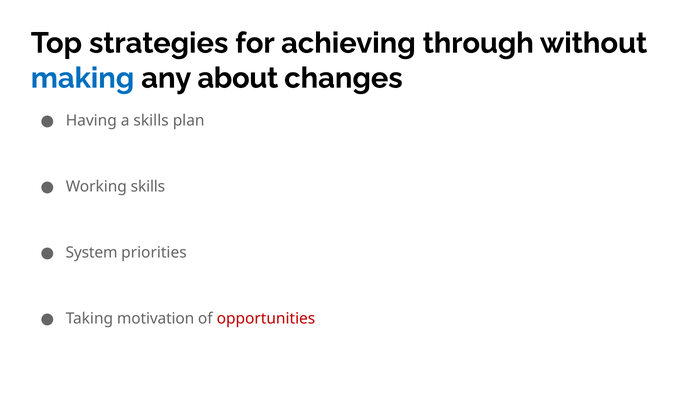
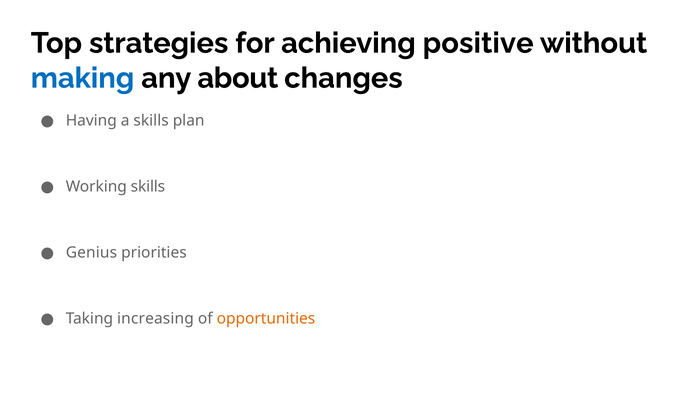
through: through -> positive (478, 43)
System: System -> Genius (91, 253)
motivation: motivation -> increasing (155, 319)
opportunities colour: red -> orange (266, 319)
